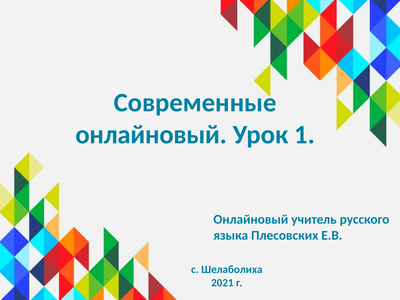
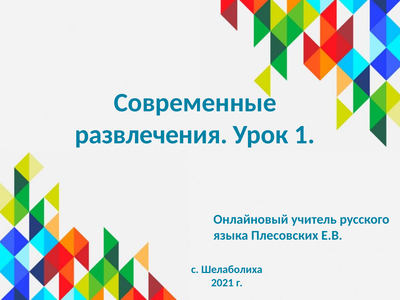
онлайновый: онлайновый -> развлечения (151, 135)
